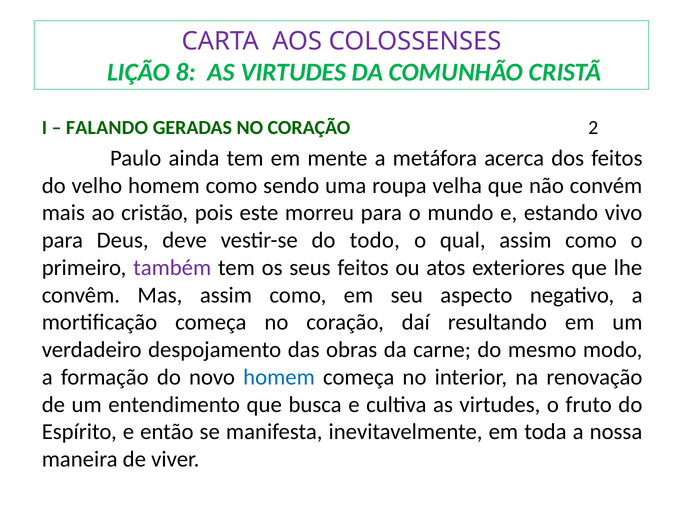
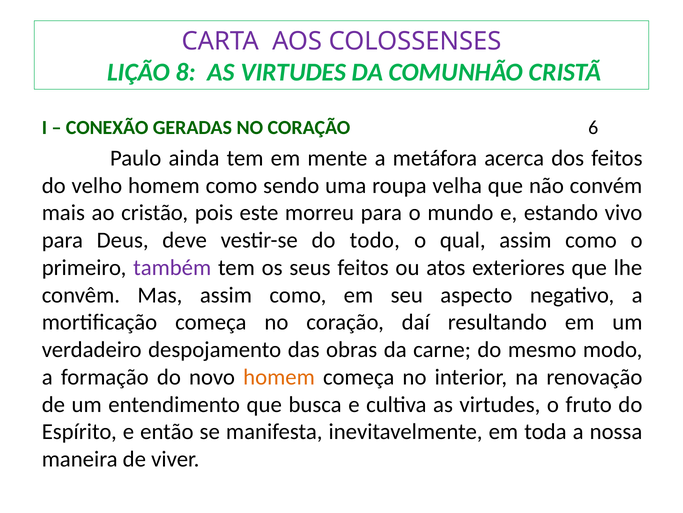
FALANDO: FALANDO -> CONEXÃO (107, 128)
2: 2 -> 6 (593, 128)
homem colour: blue -> orange (279, 377)
